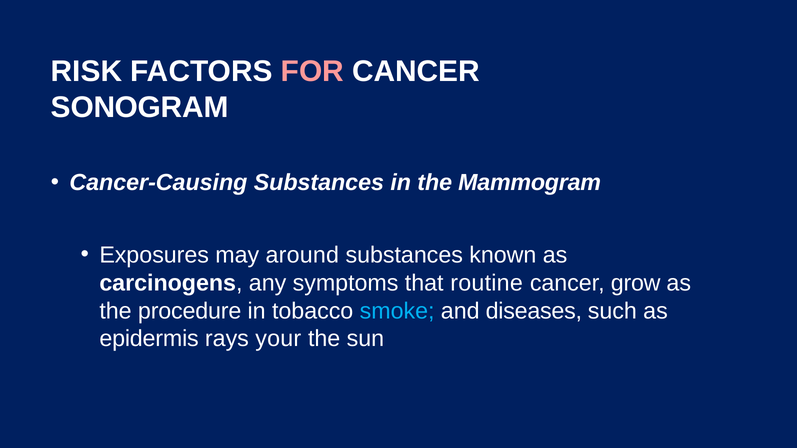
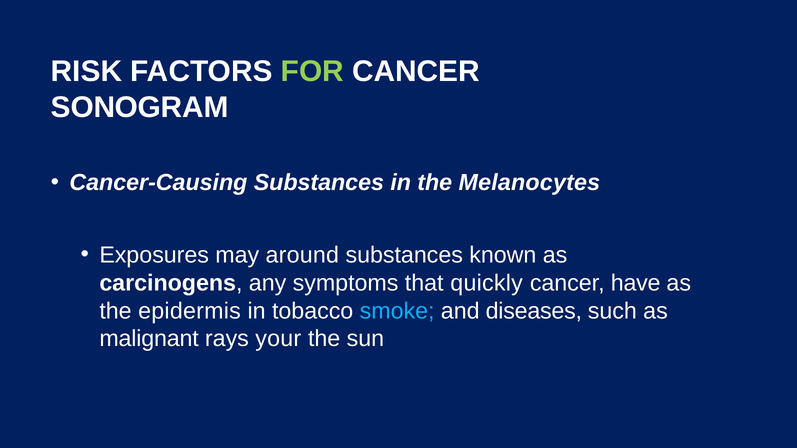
FOR colour: pink -> light green (312, 72)
Mammogram: Mammogram -> Melanocytes (529, 183)
routine: routine -> quickly (487, 283)
grow: grow -> have (636, 283)
procedure: procedure -> epidermis (189, 311)
epidermis: epidermis -> malignant (149, 339)
